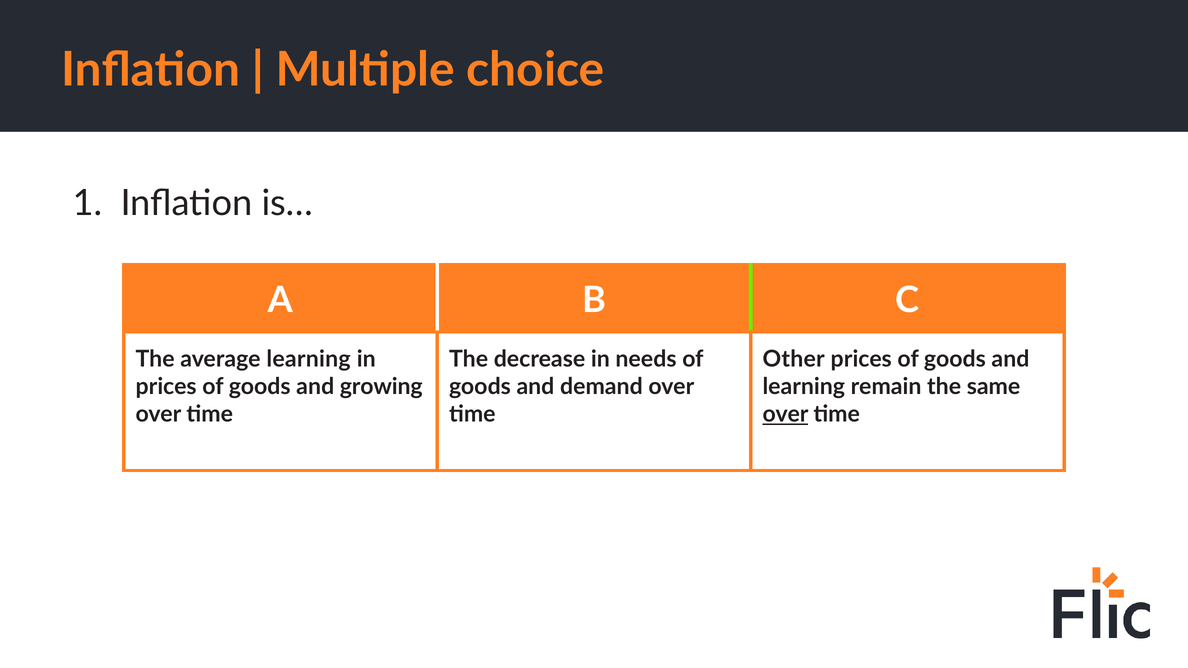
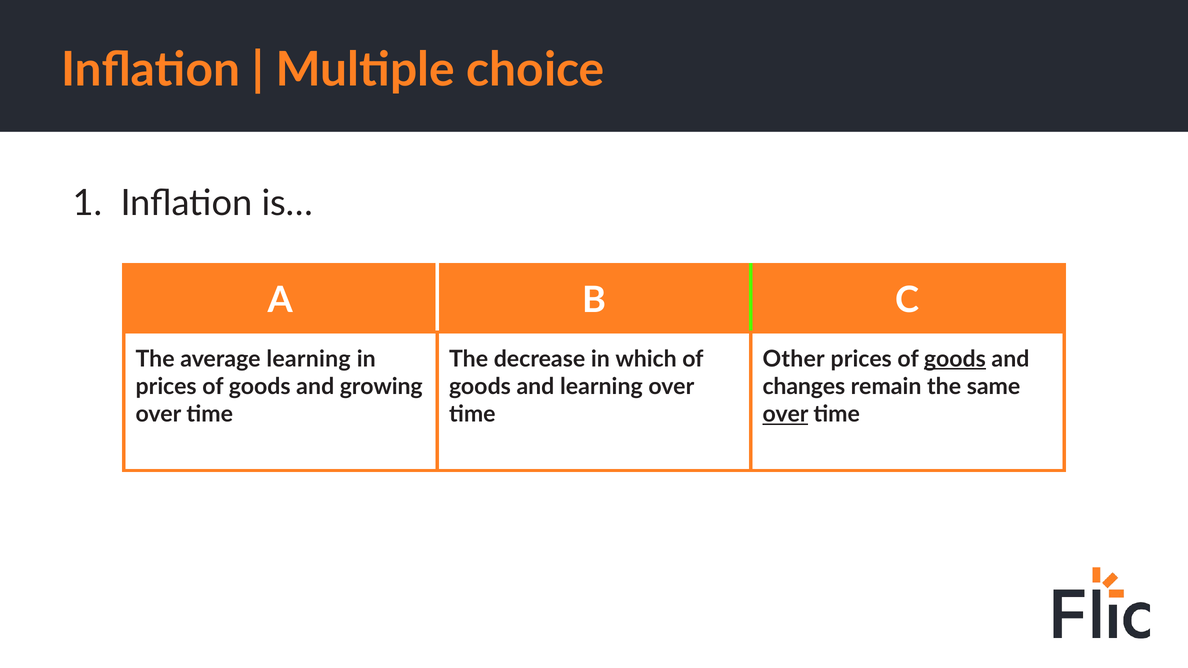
needs: needs -> which (646, 359)
goods underline: none -> present (955, 359)
and demand: demand -> learning (601, 387)
learning: learning -> changes (804, 387)
